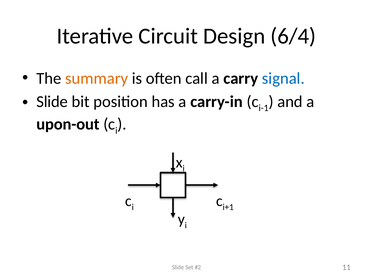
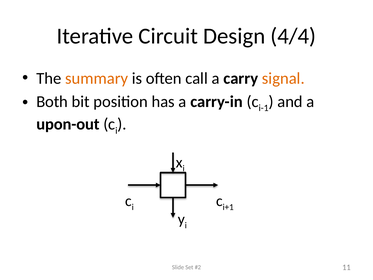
6/4: 6/4 -> 4/4 (293, 36)
signal colour: blue -> orange (283, 78)
Slide: Slide -> Both (52, 101)
